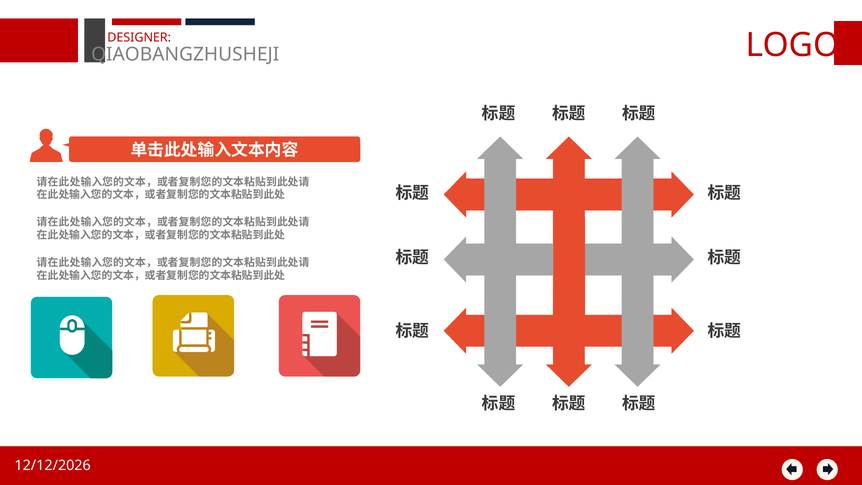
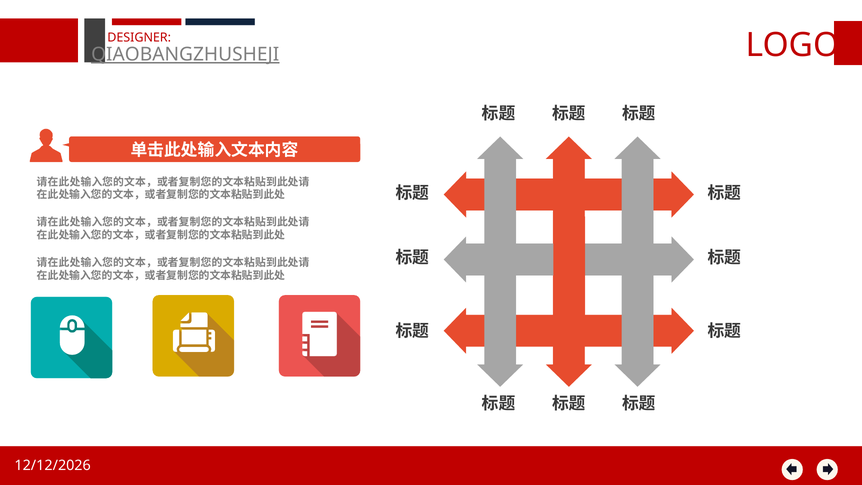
QIAOBANGZHUSHEJI underline: none -> present (185, 54)
